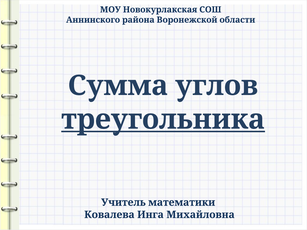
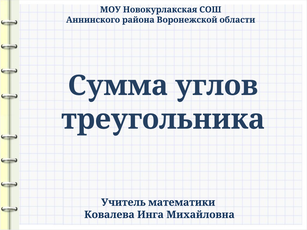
треугольника underline: present -> none (163, 120)
